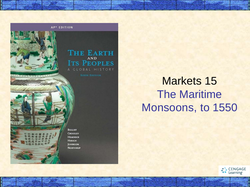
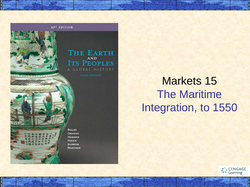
Monsoons: Monsoons -> Integration (169, 108)
